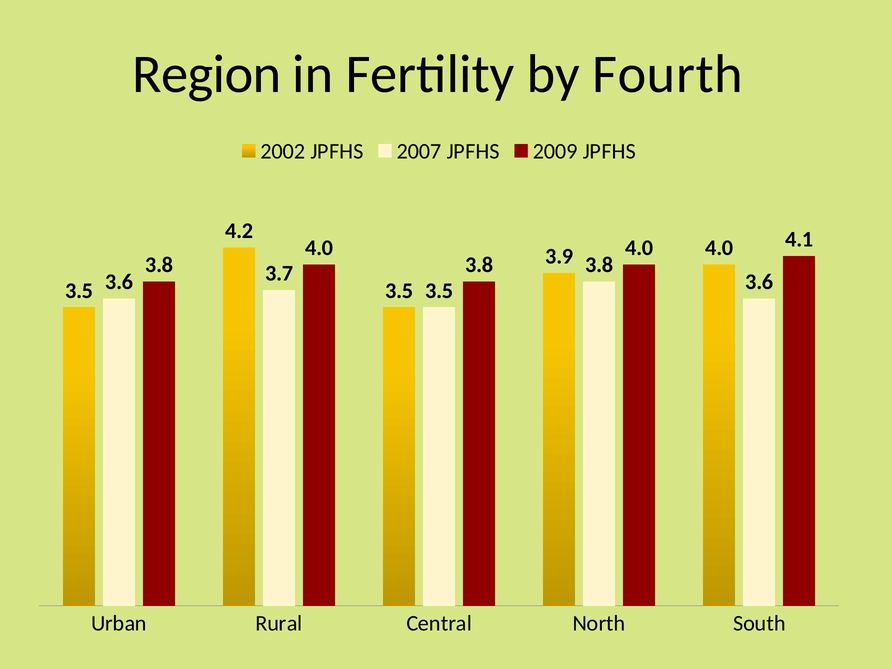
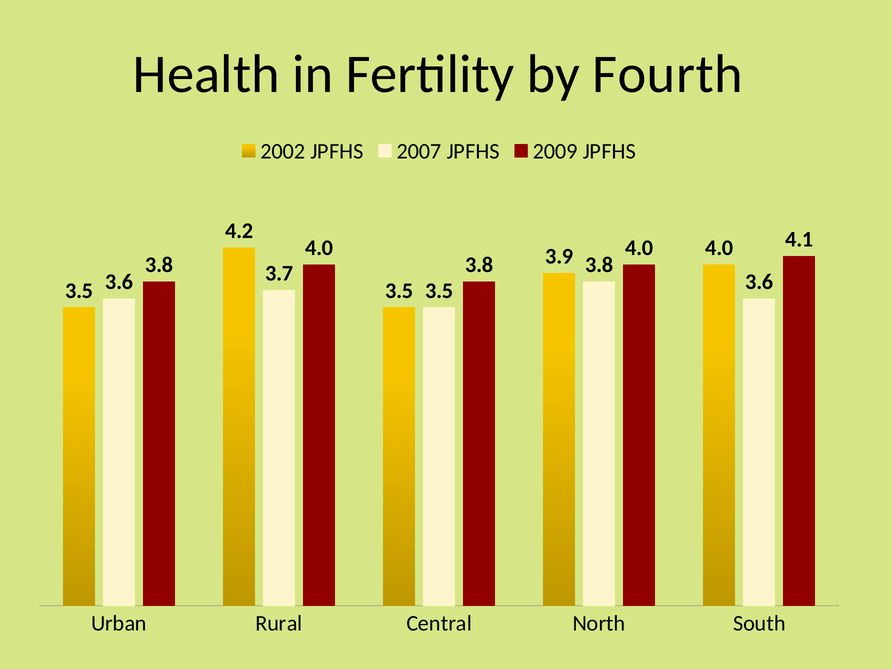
Region: Region -> Health (206, 74)
